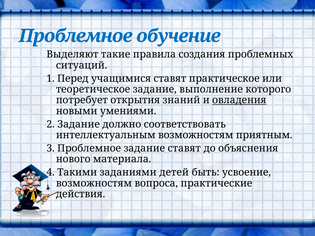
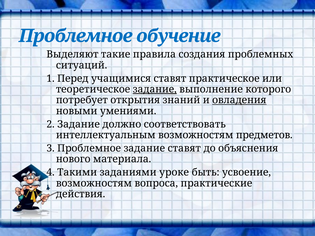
задание underline: none -> present (155, 89)
приятным: приятным -> предметов (264, 135)
детей: детей -> уроке (174, 173)
